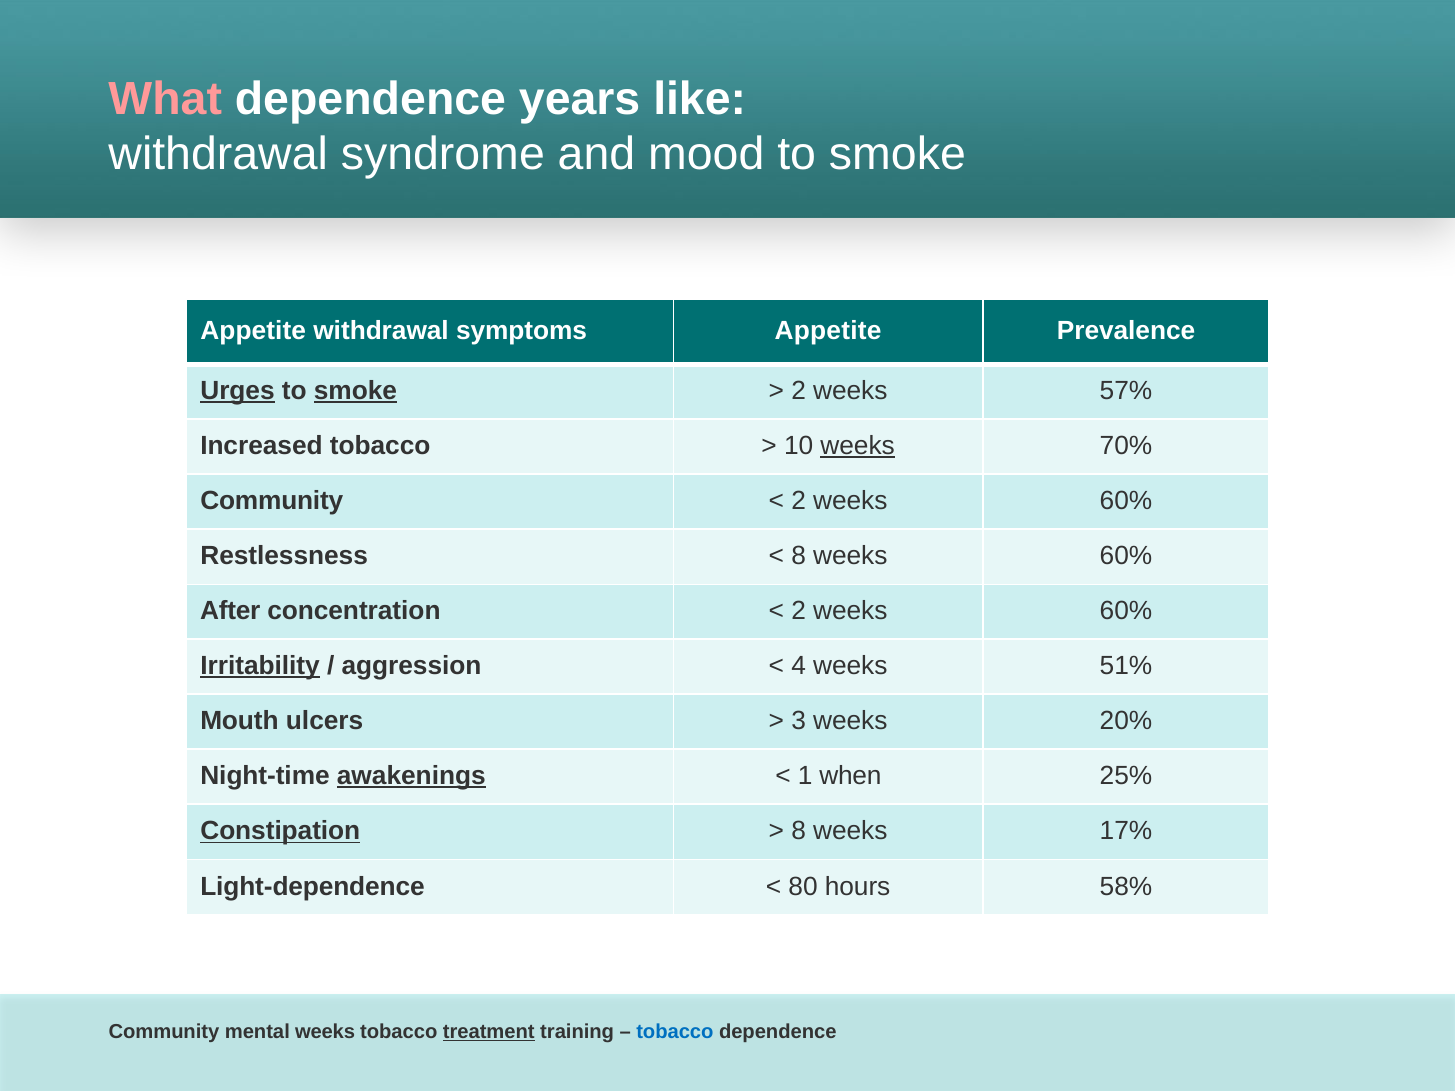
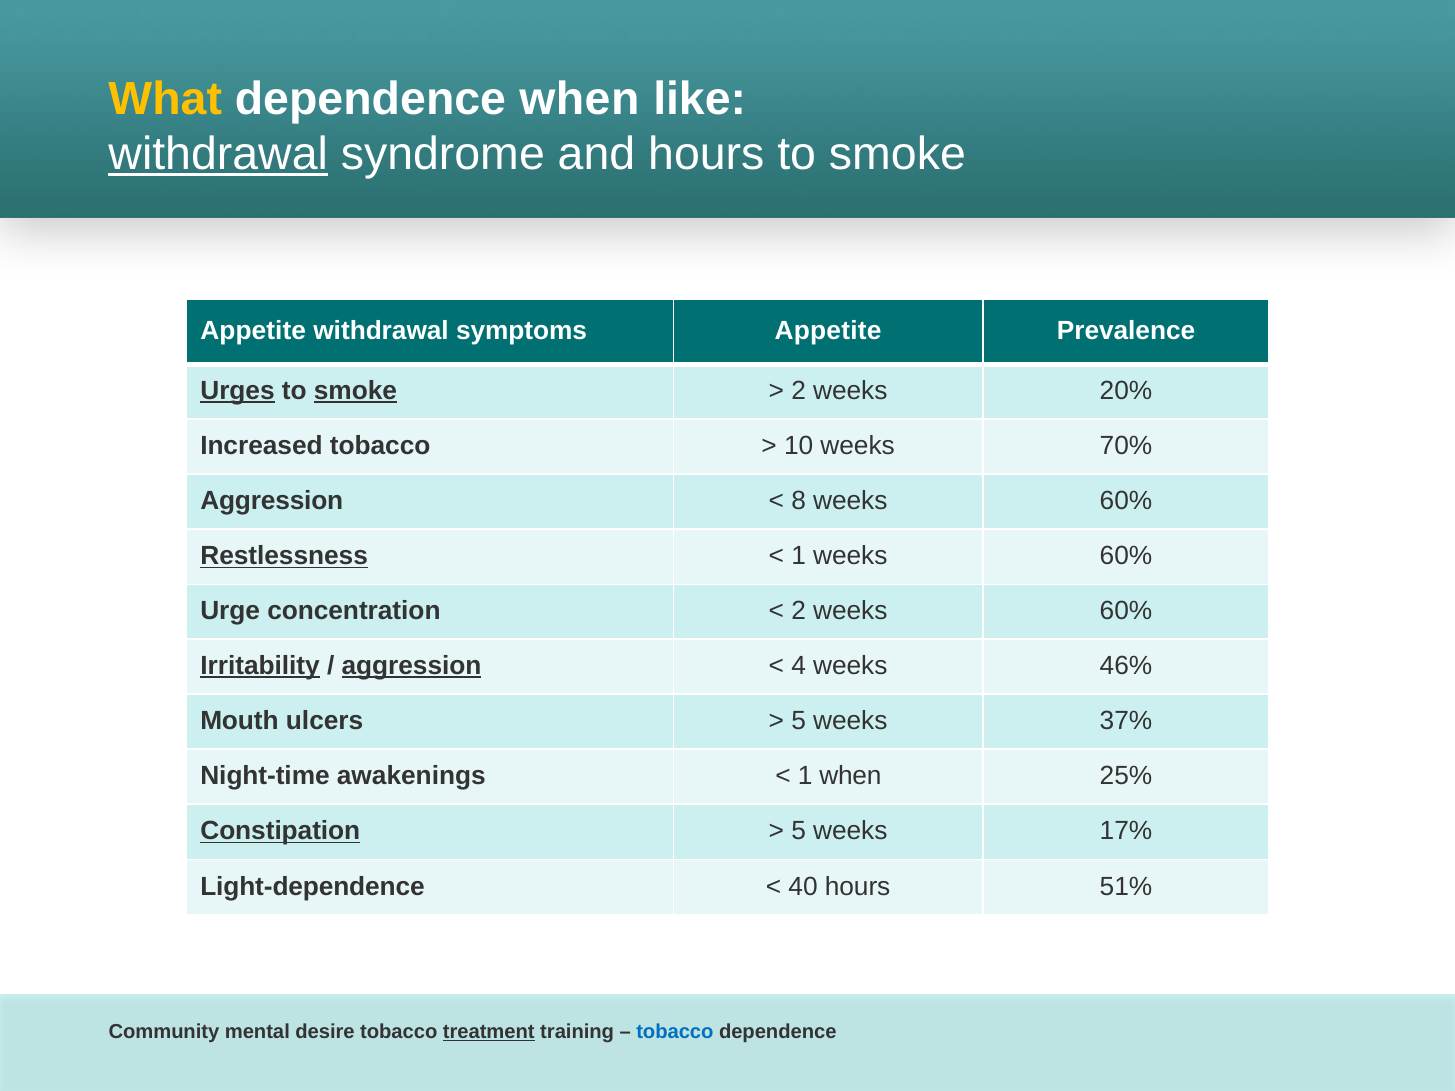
What colour: pink -> yellow (165, 99)
dependence years: years -> when (579, 99)
withdrawal underline: none -> present (218, 154)
and mood: mood -> hours (706, 154)
57%: 57% -> 20% (1126, 391)
weeks underline: present -> none (858, 446)
Community: Community -> Aggression (272, 501)
2: 2 -> 8 (799, 501)
Restlessness underline: none -> present (284, 556)
8: 8 -> 1 (799, 556)
After: After -> Urge (230, 611)
aggression underline: none -> present (411, 666)
51%: 51% -> 46% (1126, 666)
3: 3 -> 5 (799, 721)
20%: 20% -> 37% (1126, 721)
awakenings underline: present -> none (411, 776)
8: 8 -> 5 (799, 831)
80: 80 -> 40 (803, 887)
58%: 58% -> 51% (1126, 887)
mental weeks: weeks -> desire (325, 1032)
